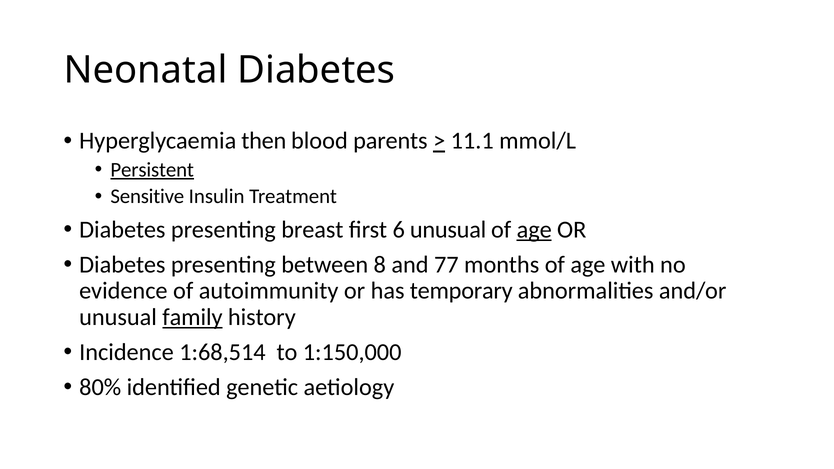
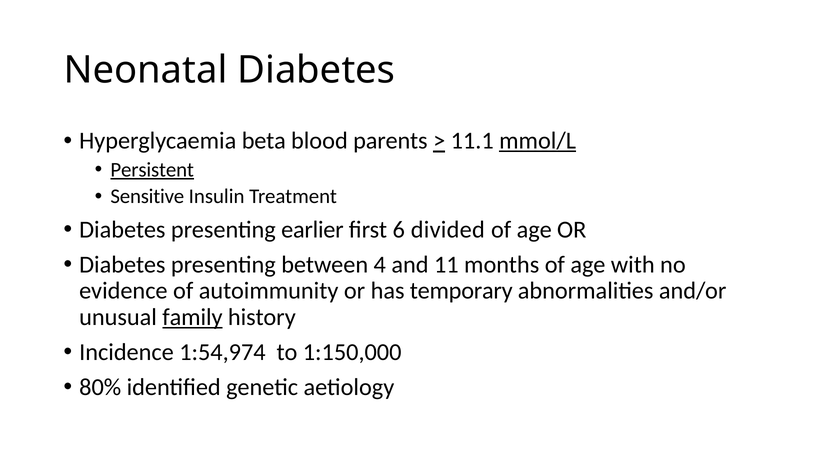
then: then -> beta (264, 141)
mmol/L underline: none -> present (538, 141)
breast: breast -> earlier (312, 230)
6 unusual: unusual -> divided (448, 230)
age underline: present -> none (534, 230)
8: 8 -> 4 (380, 265)
77: 77 -> 11 (446, 265)
1:68,514: 1:68,514 -> 1:54,974 (222, 352)
